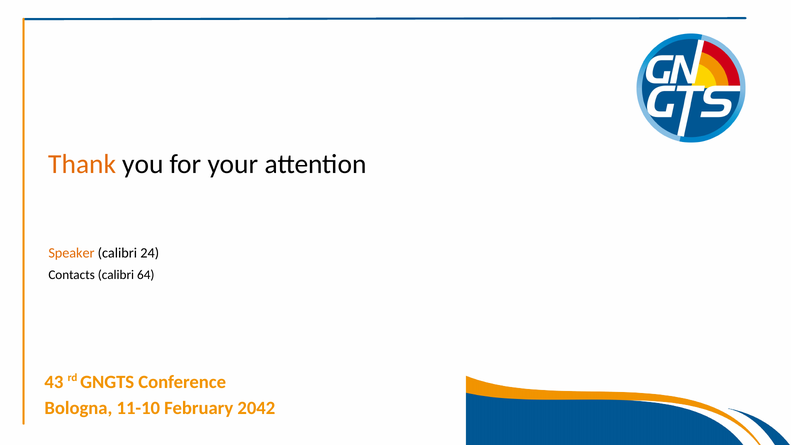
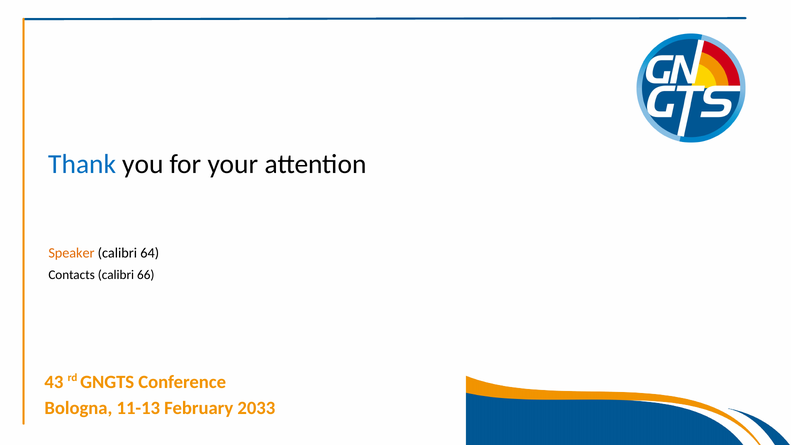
Thank colour: orange -> blue (82, 164)
24: 24 -> 64 (150, 253)
64: 64 -> 66 (146, 275)
11-10: 11-10 -> 11-13 (138, 408)
2042: 2042 -> 2033 (256, 408)
